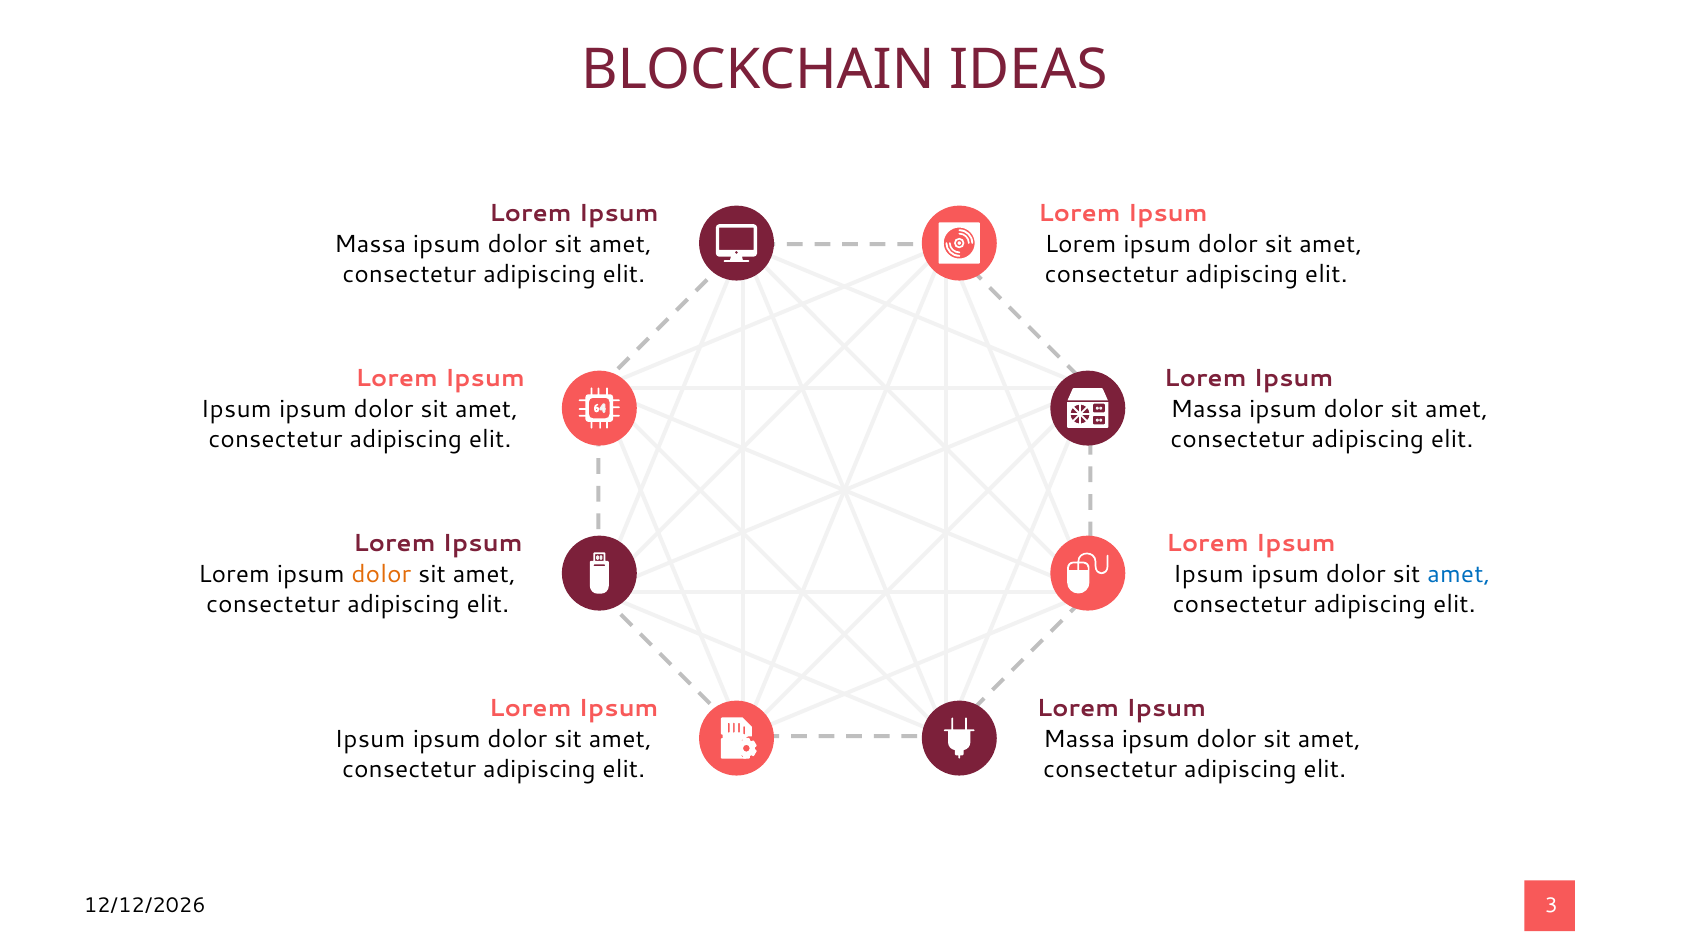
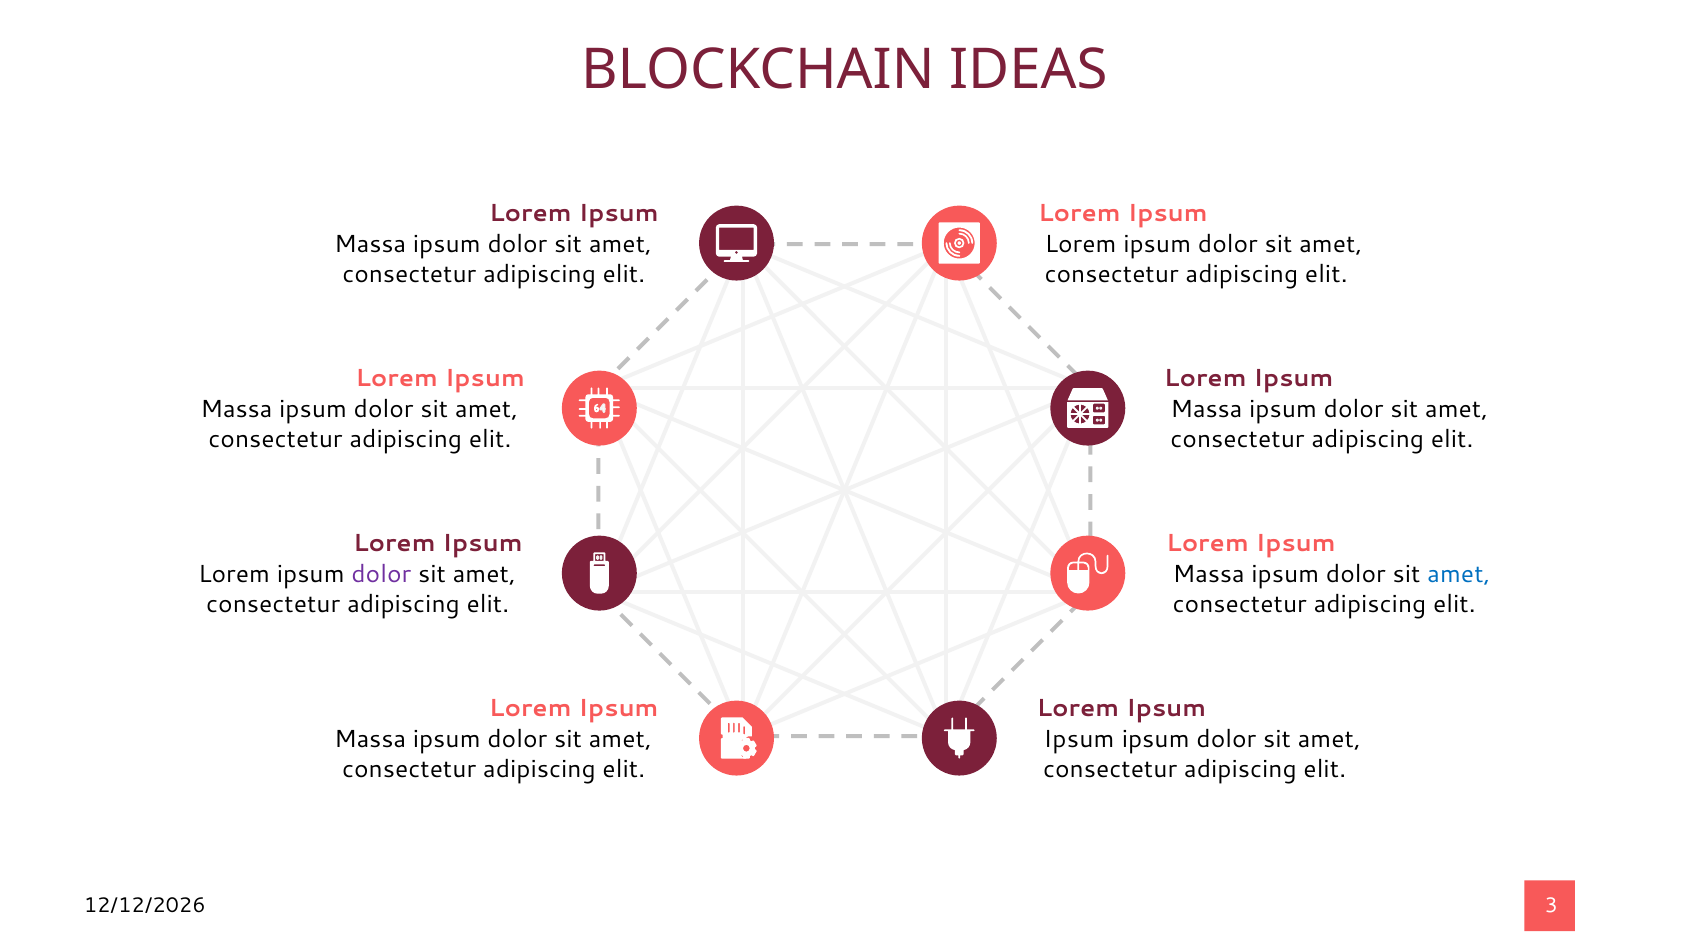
Ipsum: Ipsum -> Massa (236, 409)
dolor colour: orange -> purple (381, 574)
Ipsum: Ipsum -> Massa (1209, 574)
Ipsum: Ipsum -> Massa (370, 739)
Massa: Massa -> Ipsum (1079, 739)
